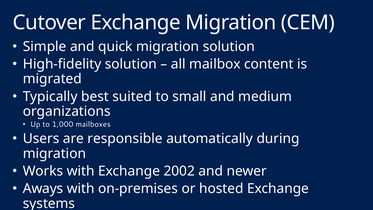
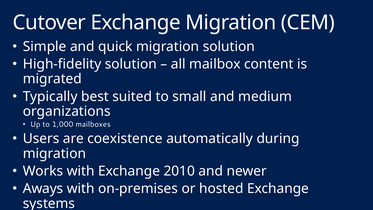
responsible: responsible -> coexistence (125, 139)
2002: 2002 -> 2010 (179, 171)
